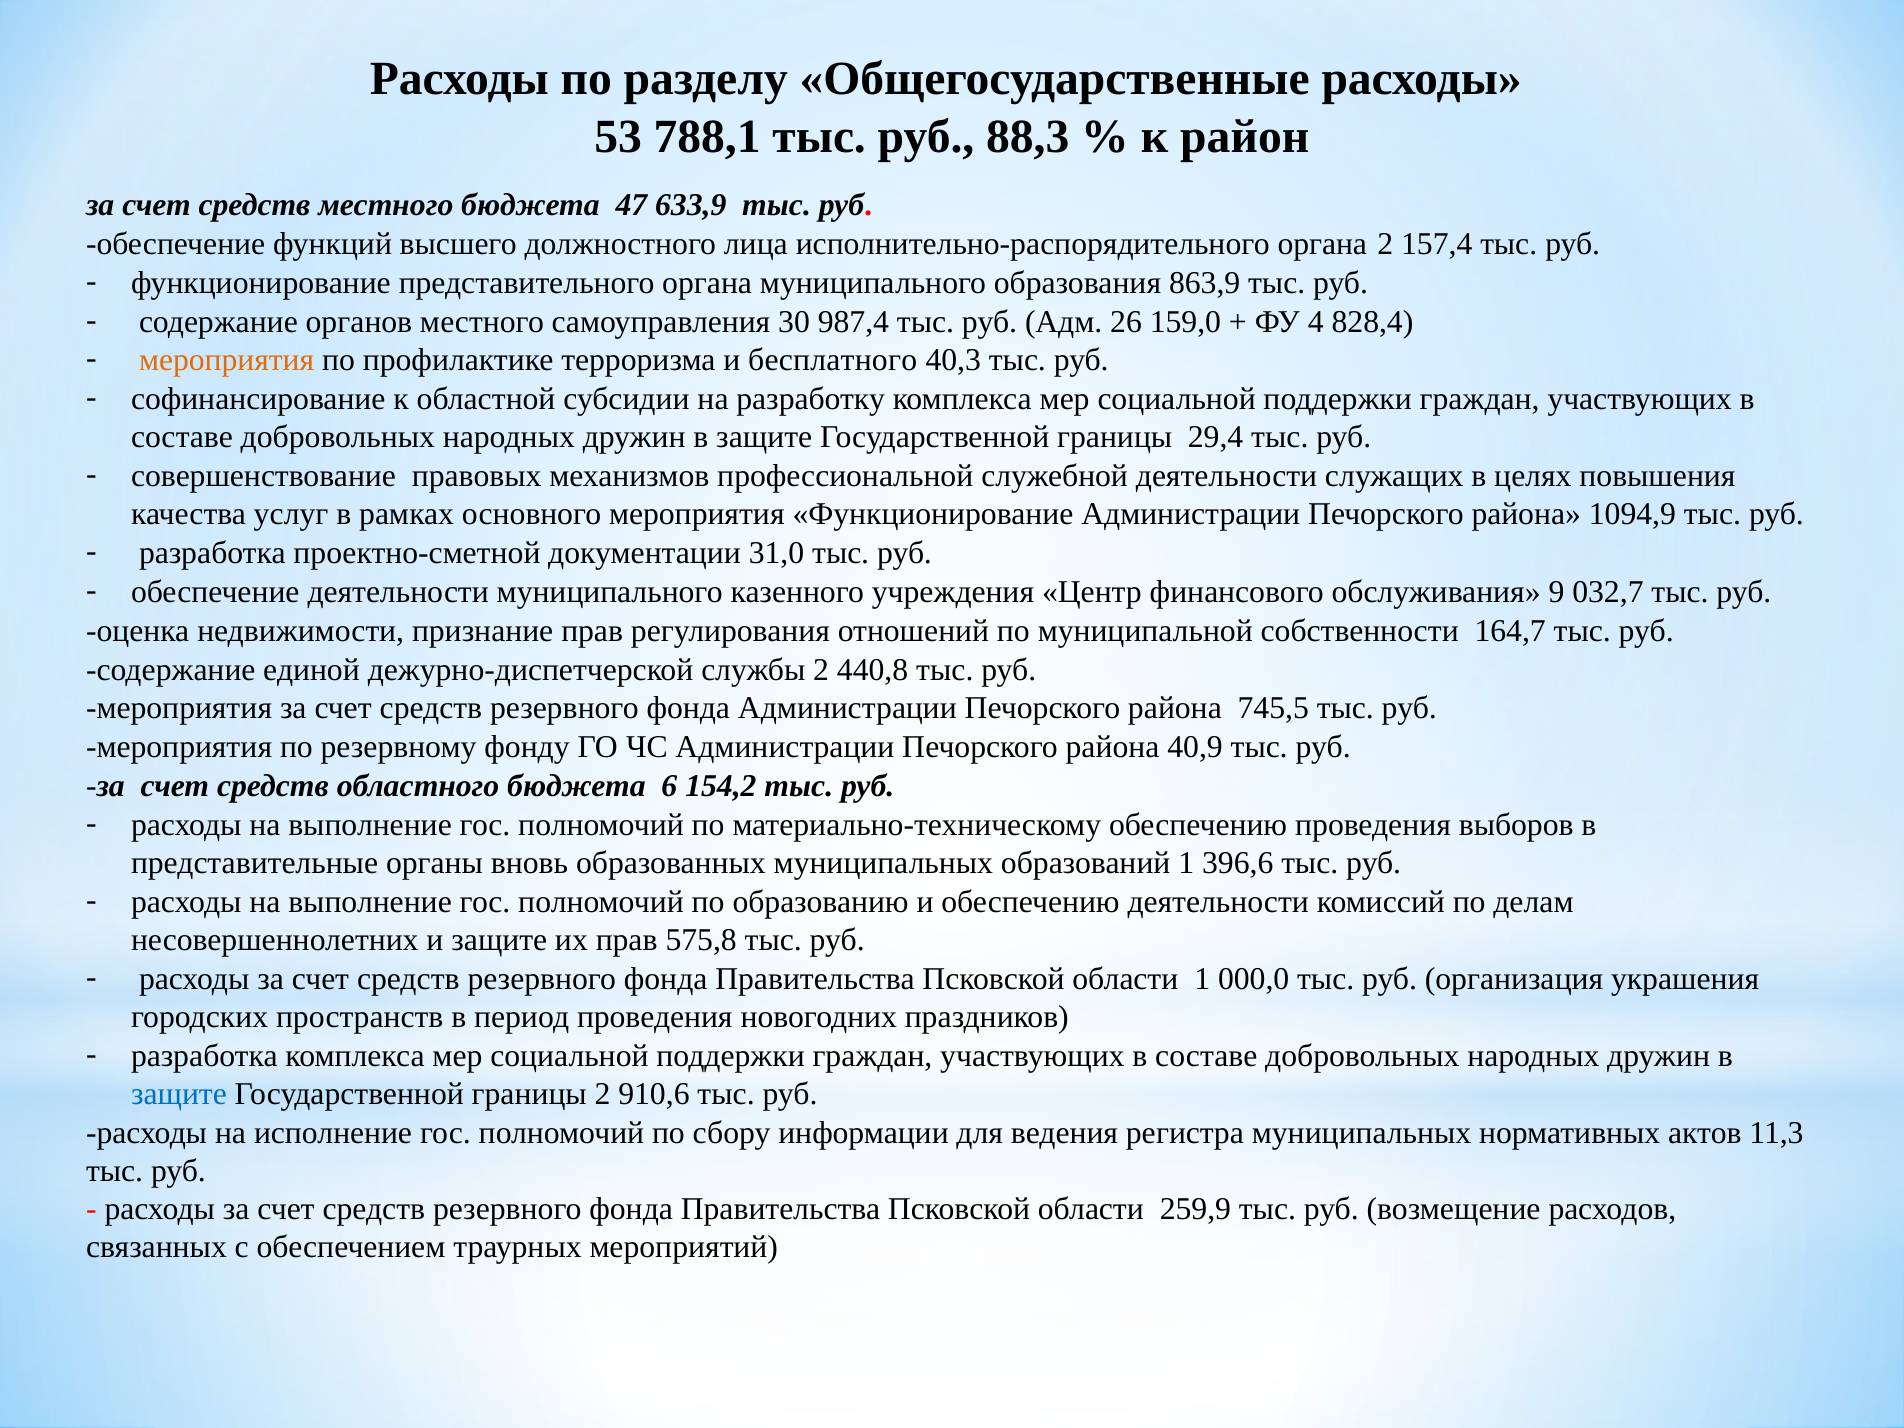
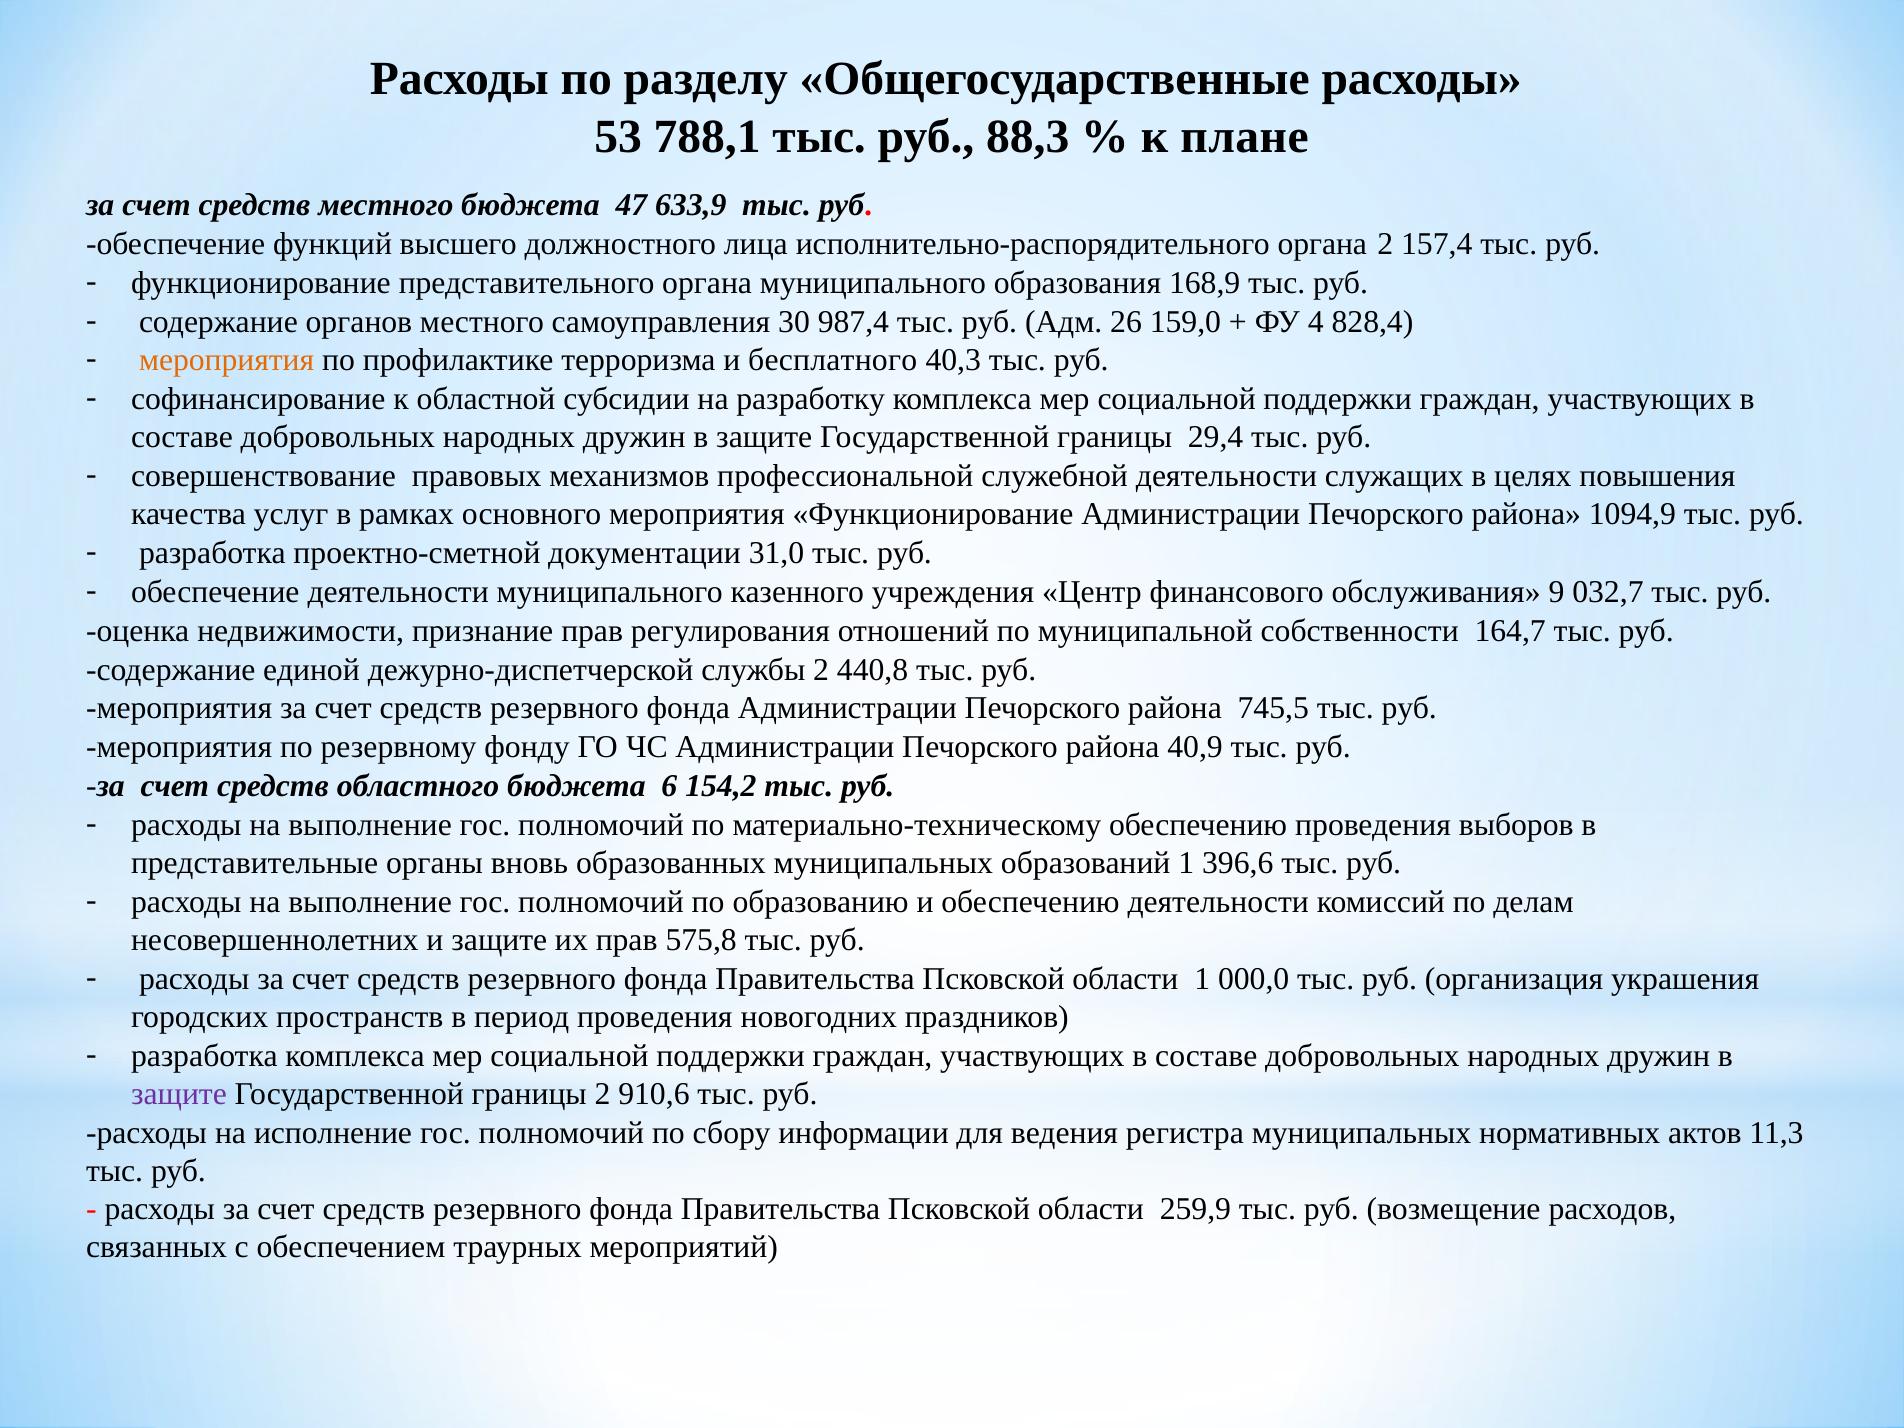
район: район -> плане (1245, 137)
863,9: 863,9 -> 168,9 (1205, 283)
защите colour: blue -> purple (179, 1094)
